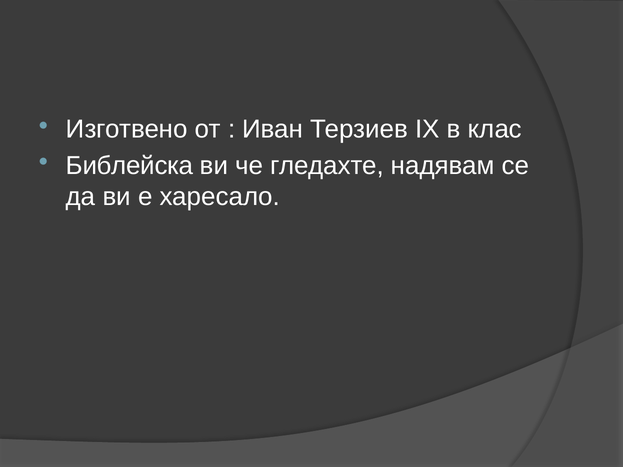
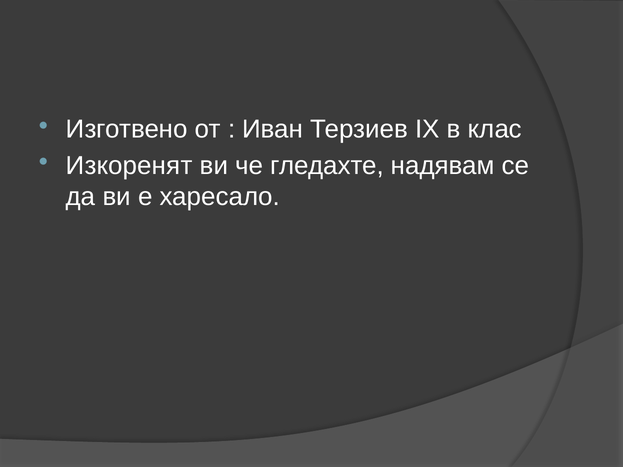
Библейска: Библейска -> Изкоренят (129, 166)
